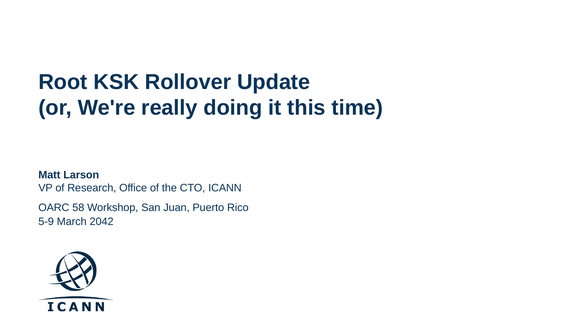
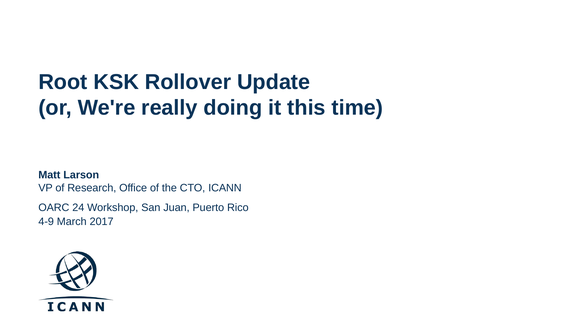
58: 58 -> 24 (78, 208)
5-9: 5-9 -> 4-9 (46, 222)
2042: 2042 -> 2017 (102, 222)
